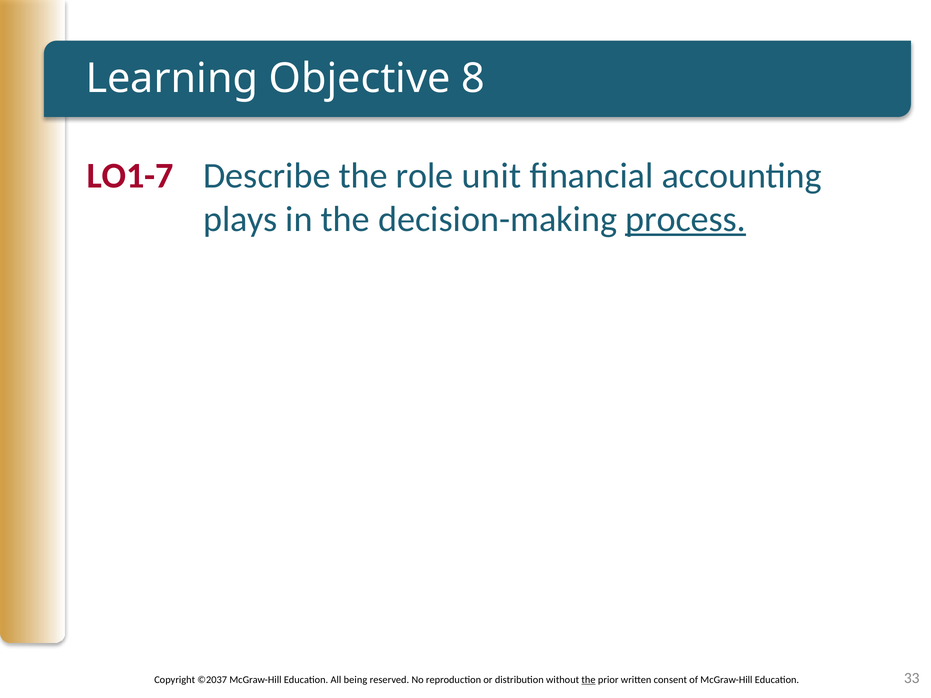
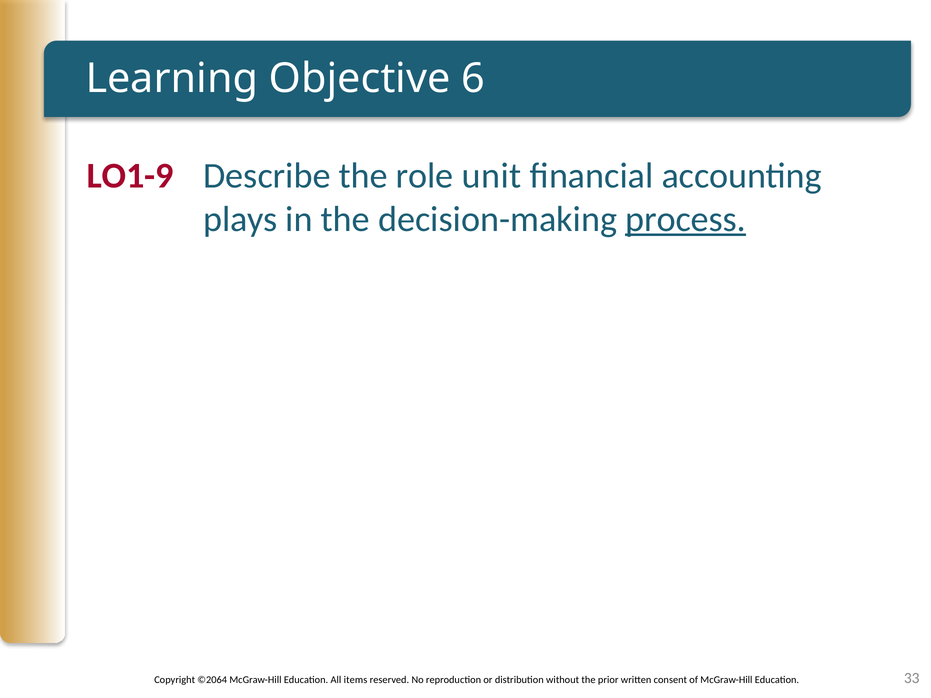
8: 8 -> 6 (473, 79)
LO1-7: LO1-7 -> LO1-9 (130, 176)
©2037: ©2037 -> ©2064 (212, 680)
being: being -> items (356, 680)
the underline: present -> none (589, 680)
